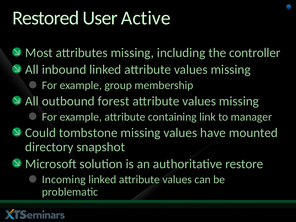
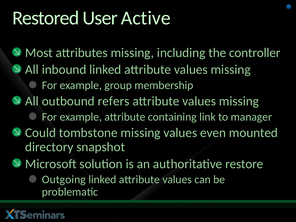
forest: forest -> refers (114, 101)
have: have -> even (213, 133)
Incoming: Incoming -> Outgoing (64, 180)
